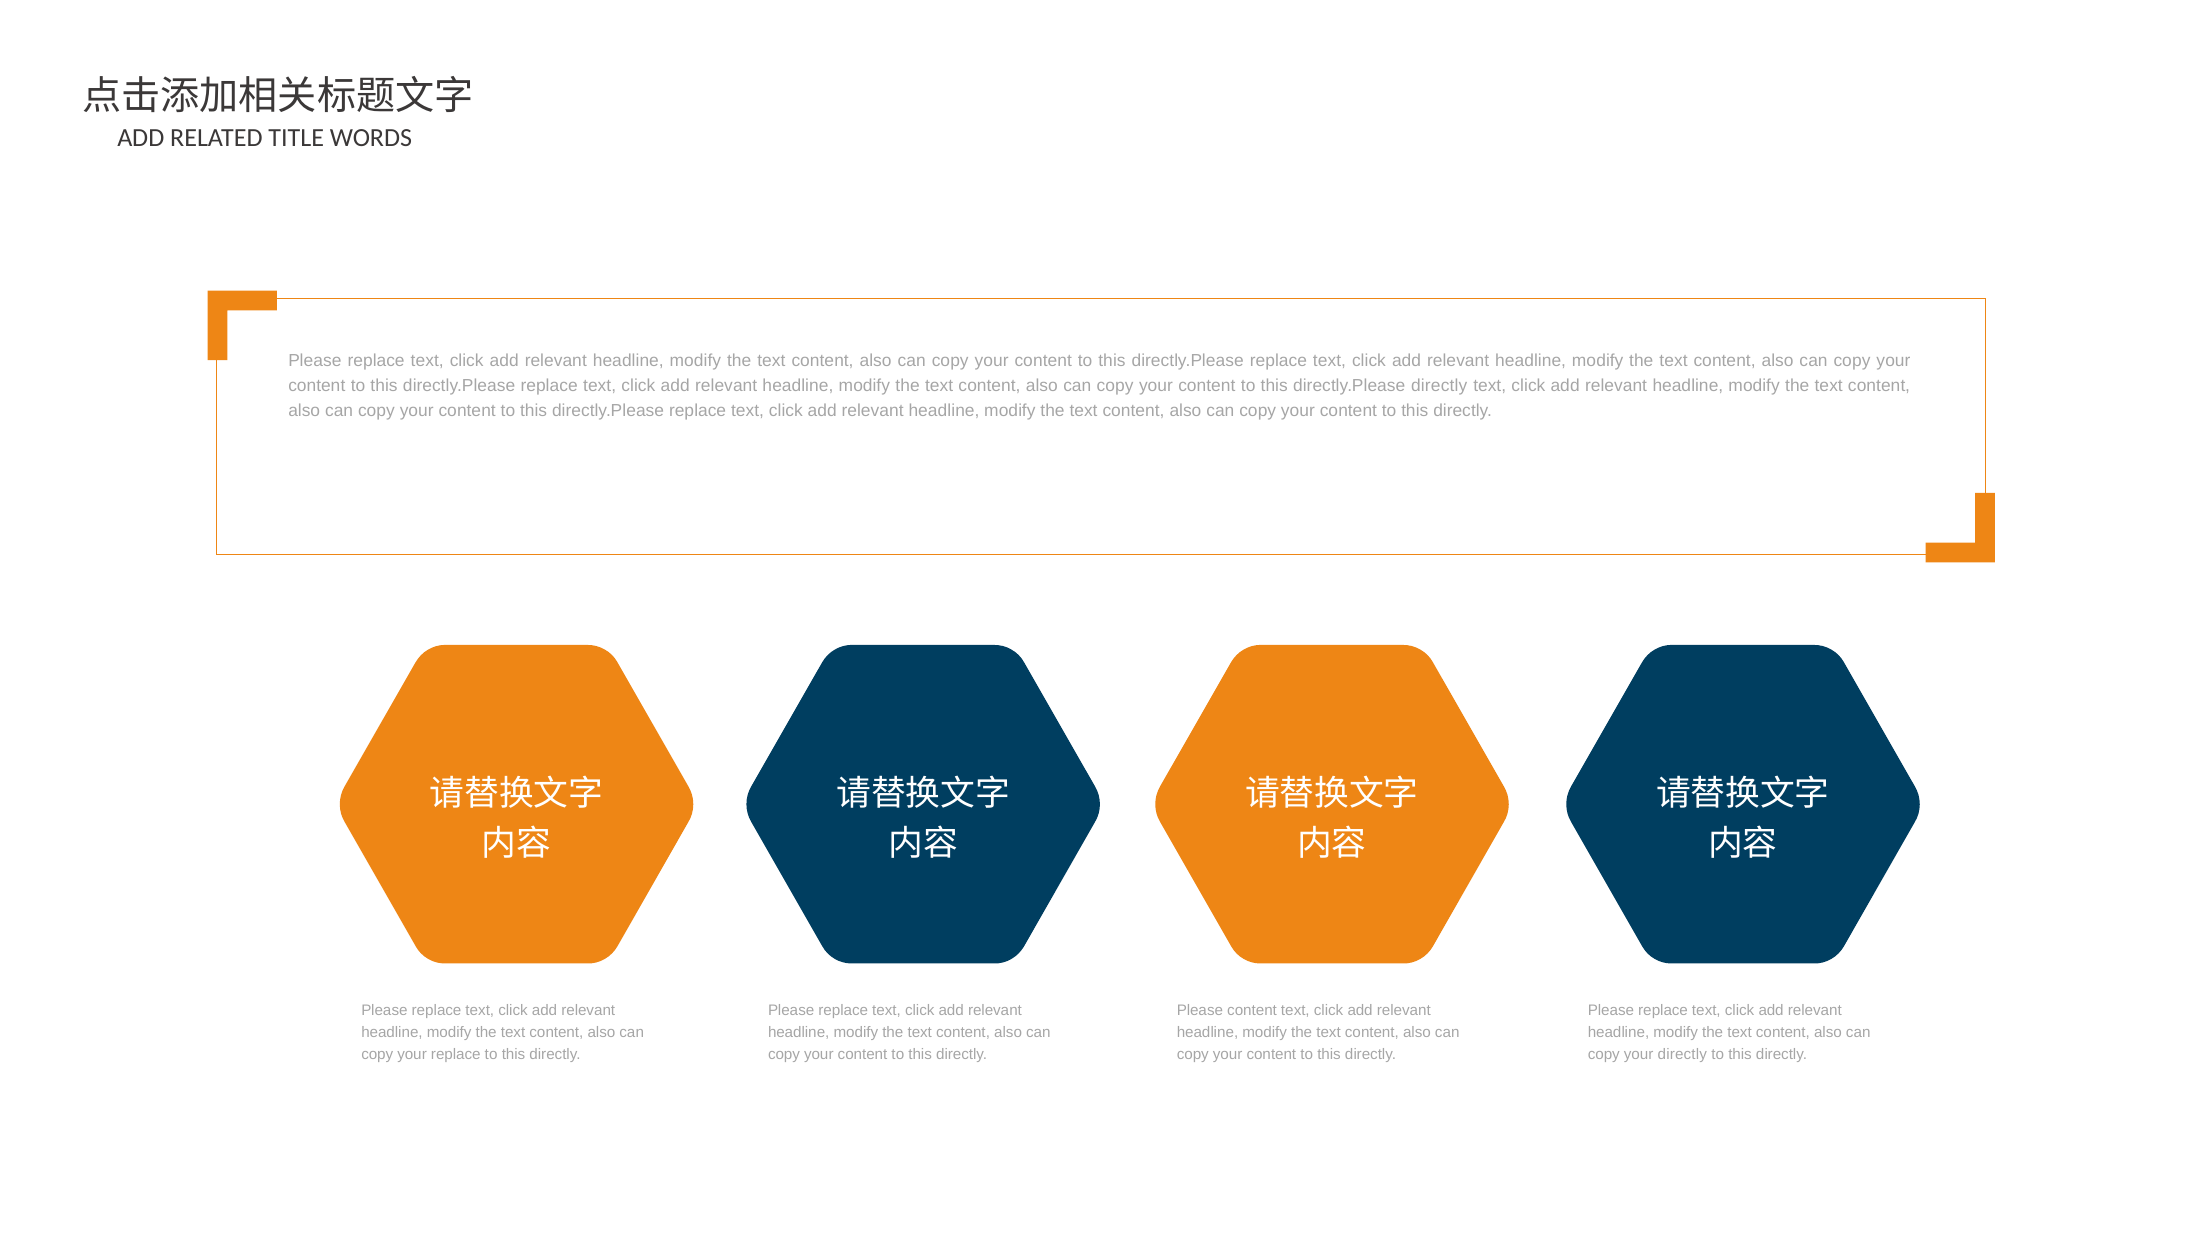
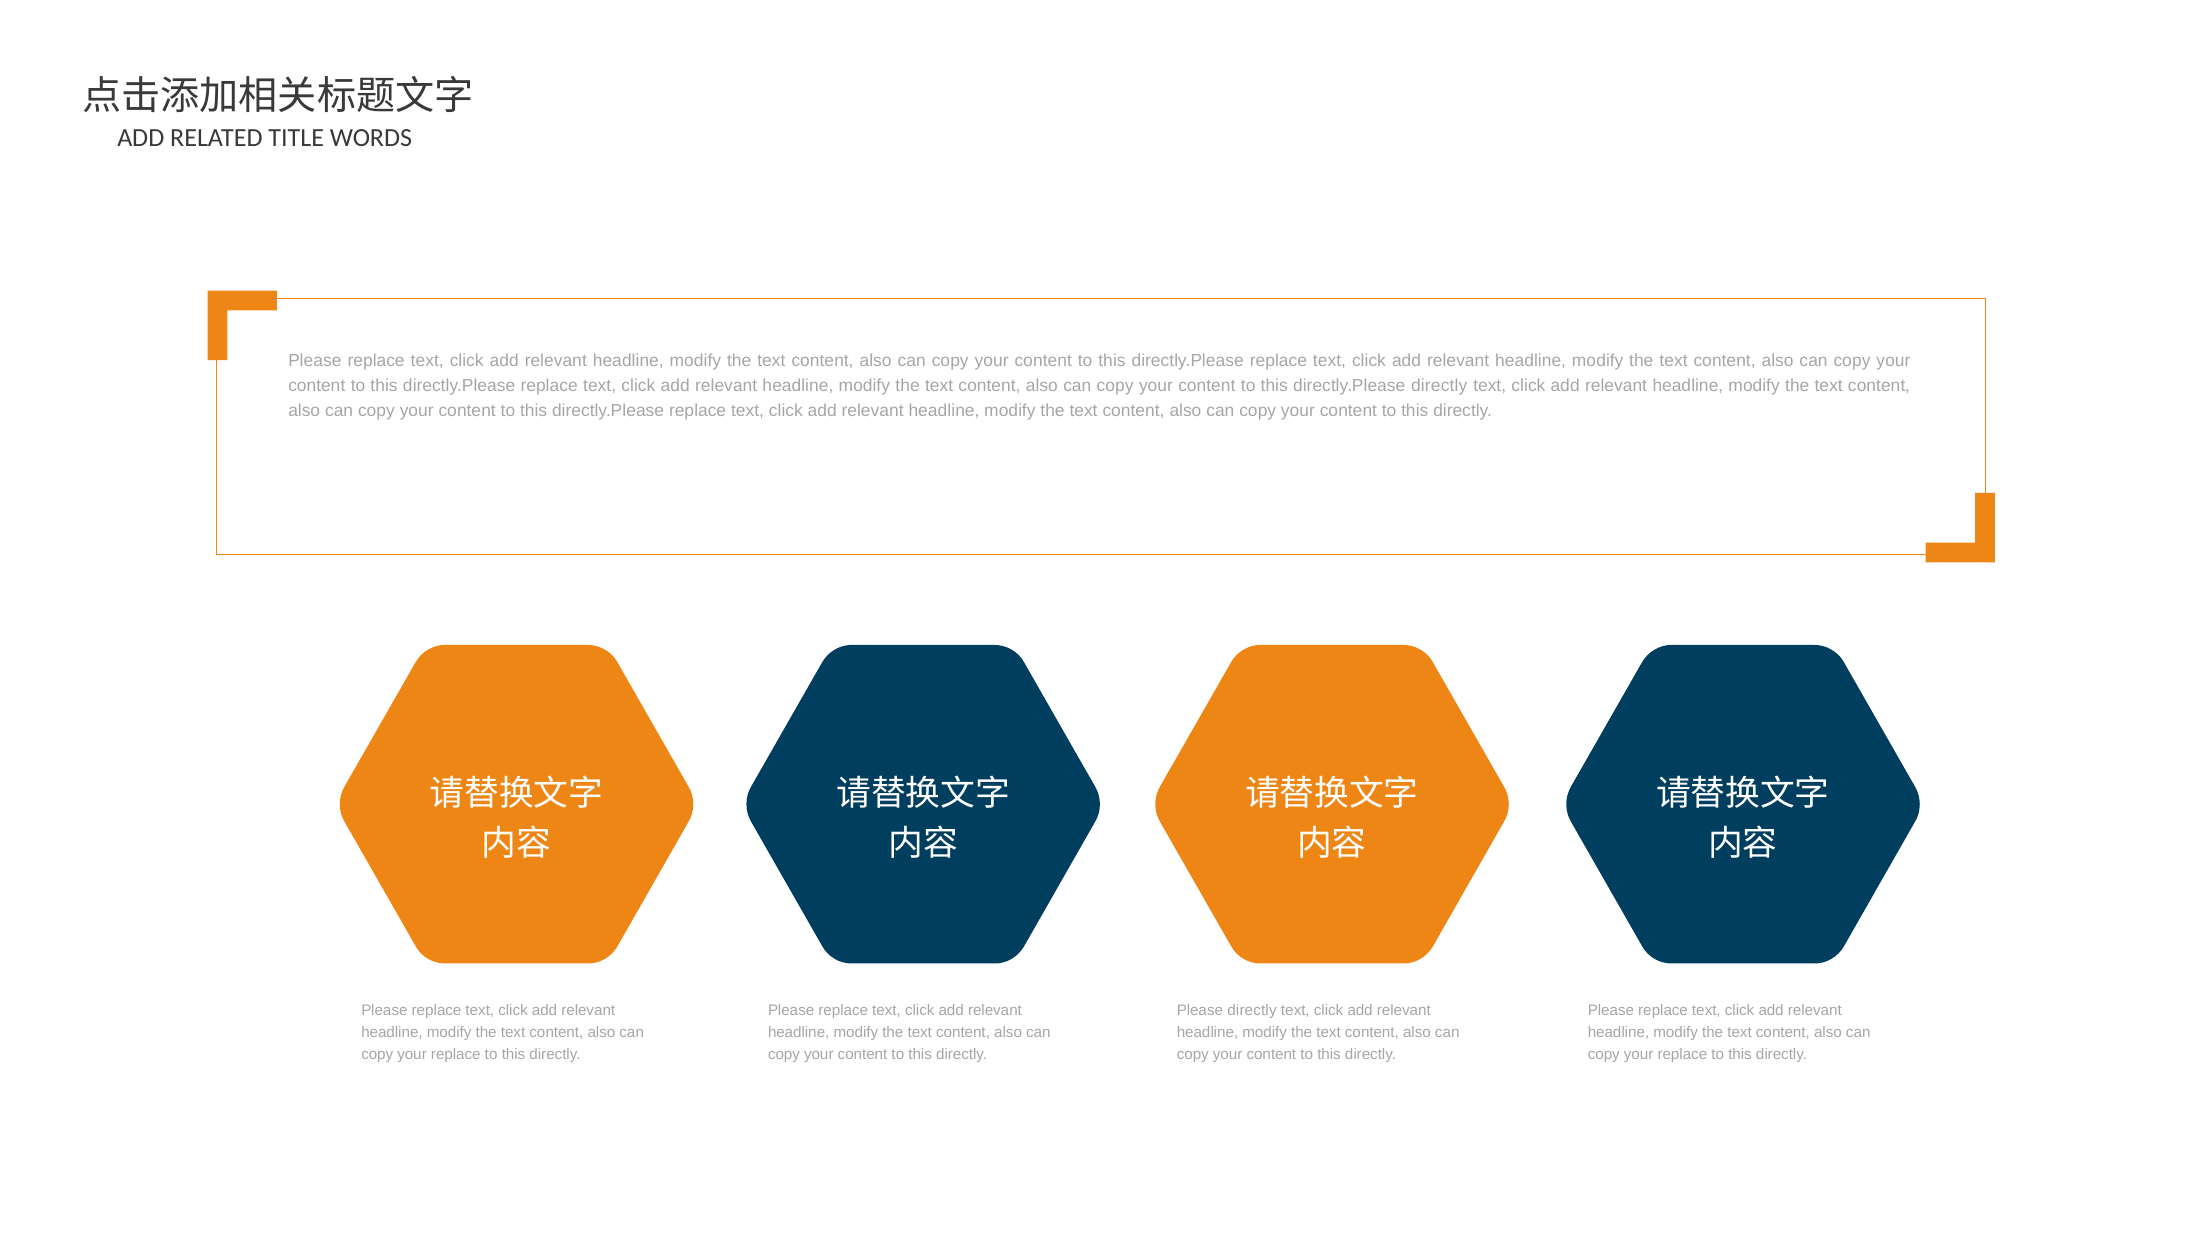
Please content: content -> directly (1252, 1010)
directly: directly -> replace (1682, 1054)
